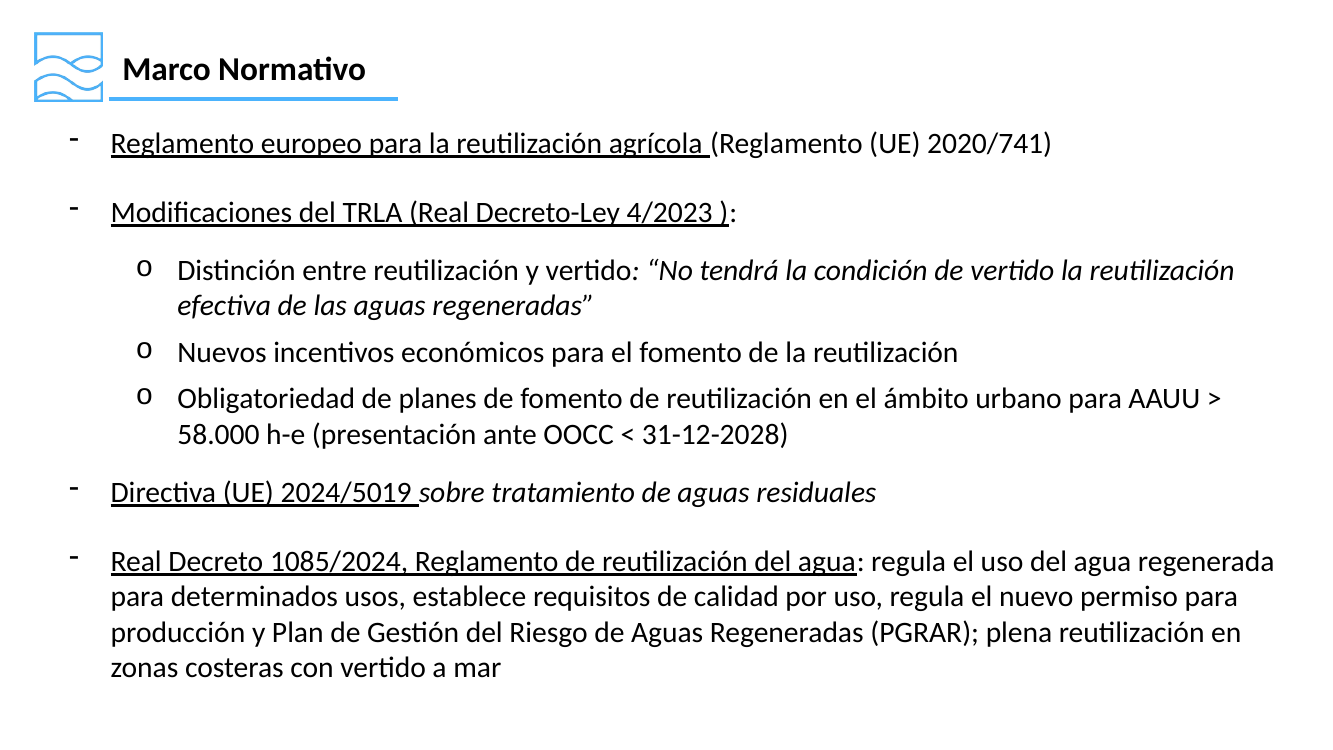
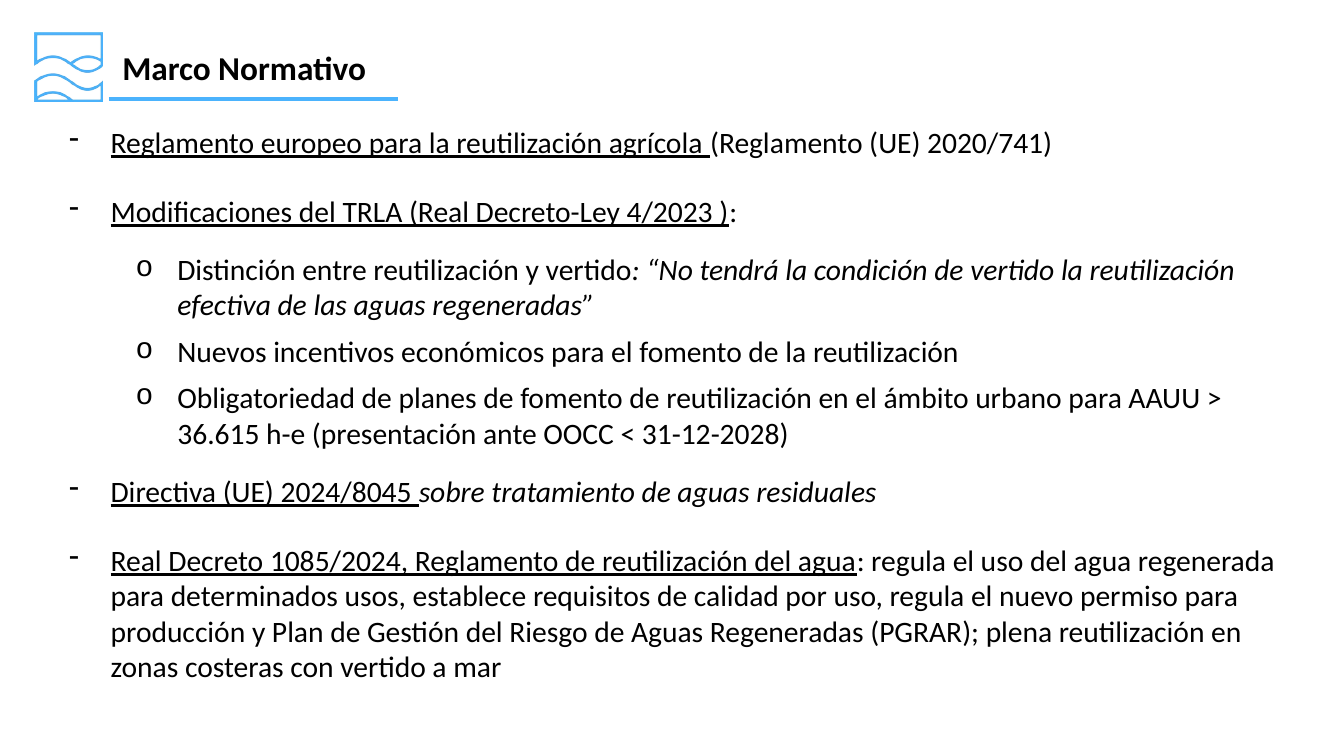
58.000: 58.000 -> 36.615 (218, 435)
2024/5019: 2024/5019 -> 2024/8045 (346, 492)
